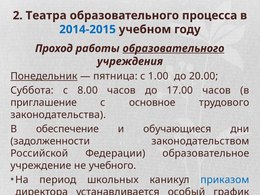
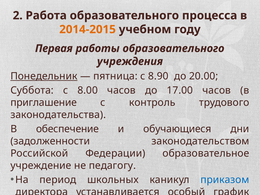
Театра: Театра -> Работа (46, 16)
2014-2015 colour: blue -> orange (88, 29)
Проход: Проход -> Первая (54, 48)
образовательного underline: present -> none (173, 48)
1.00: 1.00 -> 8.90 (158, 76)
основное: основное -> контроль (152, 103)
учебного: учебного -> педагогу (112, 165)
